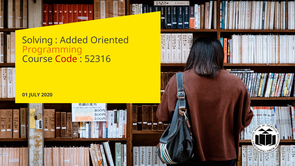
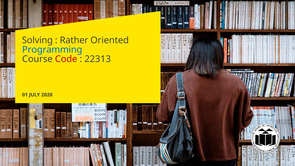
Added: Added -> Rather (74, 40)
Programming colour: orange -> blue (52, 50)
52316: 52316 -> 22313 (98, 59)
